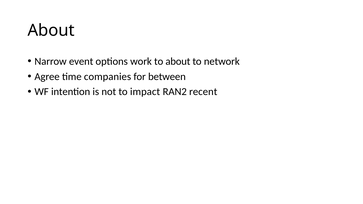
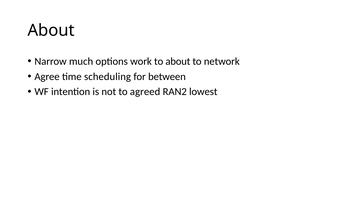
event: event -> much (81, 61)
companies: companies -> scheduling (108, 77)
impact: impact -> agreed (145, 92)
recent: recent -> lowest (203, 92)
